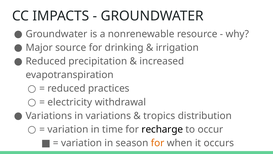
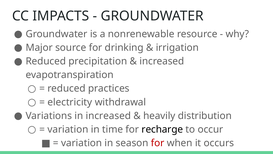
in variations: variations -> increased (108, 115)
tropics: tropics -> heavily (159, 115)
for colour: orange -> red (158, 143)
